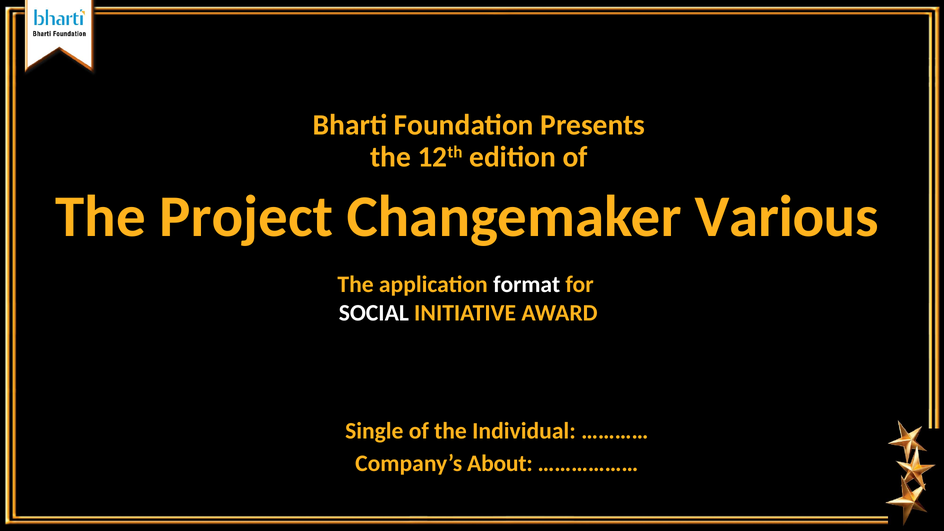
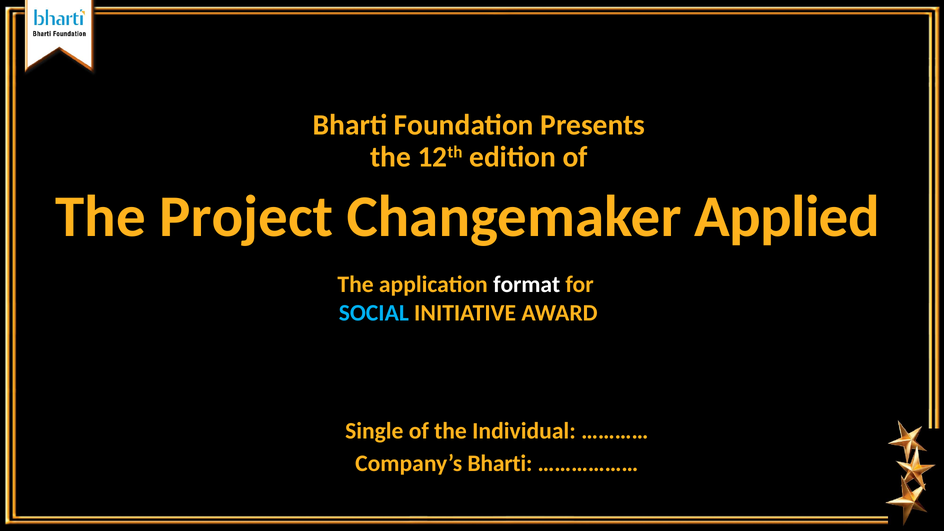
Various: Various -> Applied (787, 217)
SOCIAL colour: white -> light blue (374, 313)
Company’s About: About -> Bharti (500, 464)
